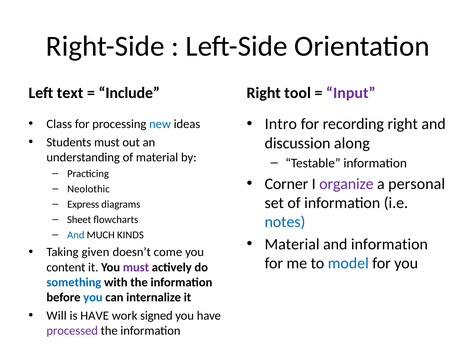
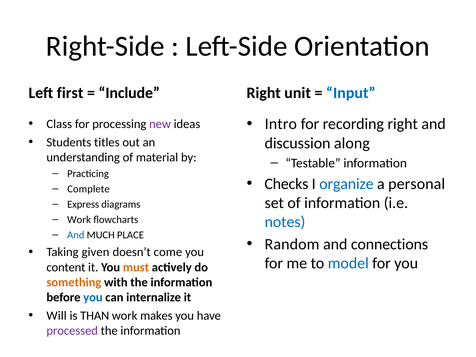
text: text -> first (70, 93)
tool: tool -> unit (298, 93)
Input colour: purple -> blue (351, 93)
new colour: blue -> purple (160, 124)
Students must: must -> titles (107, 142)
Corner: Corner -> Checks (286, 184)
organize colour: purple -> blue (346, 184)
Neolothic: Neolothic -> Complete (89, 189)
Sheet: Sheet -> Work (79, 220)
KINDS: KINDS -> PLACE (131, 235)
Material: Material -> Random (292, 244)
and information: information -> connections (389, 244)
must colour: purple -> orange (136, 267)
something colour: blue -> orange (74, 282)
is HAVE: HAVE -> THAN (95, 316)
signed: signed -> makes (156, 316)
